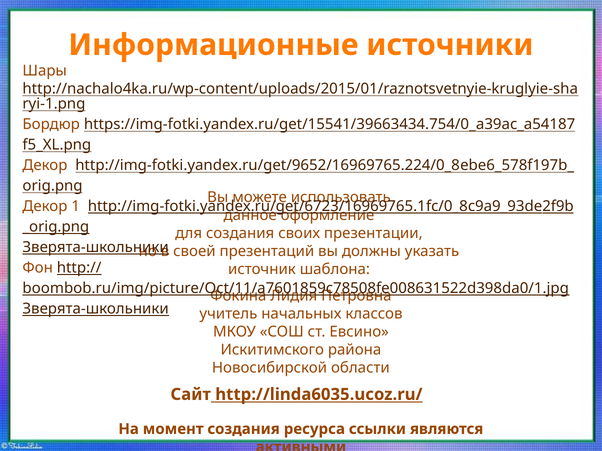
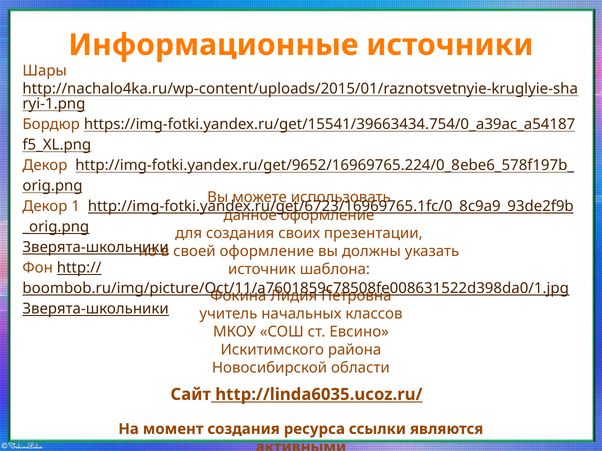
своей презентаций: презентаций -> оформление (267, 252)
